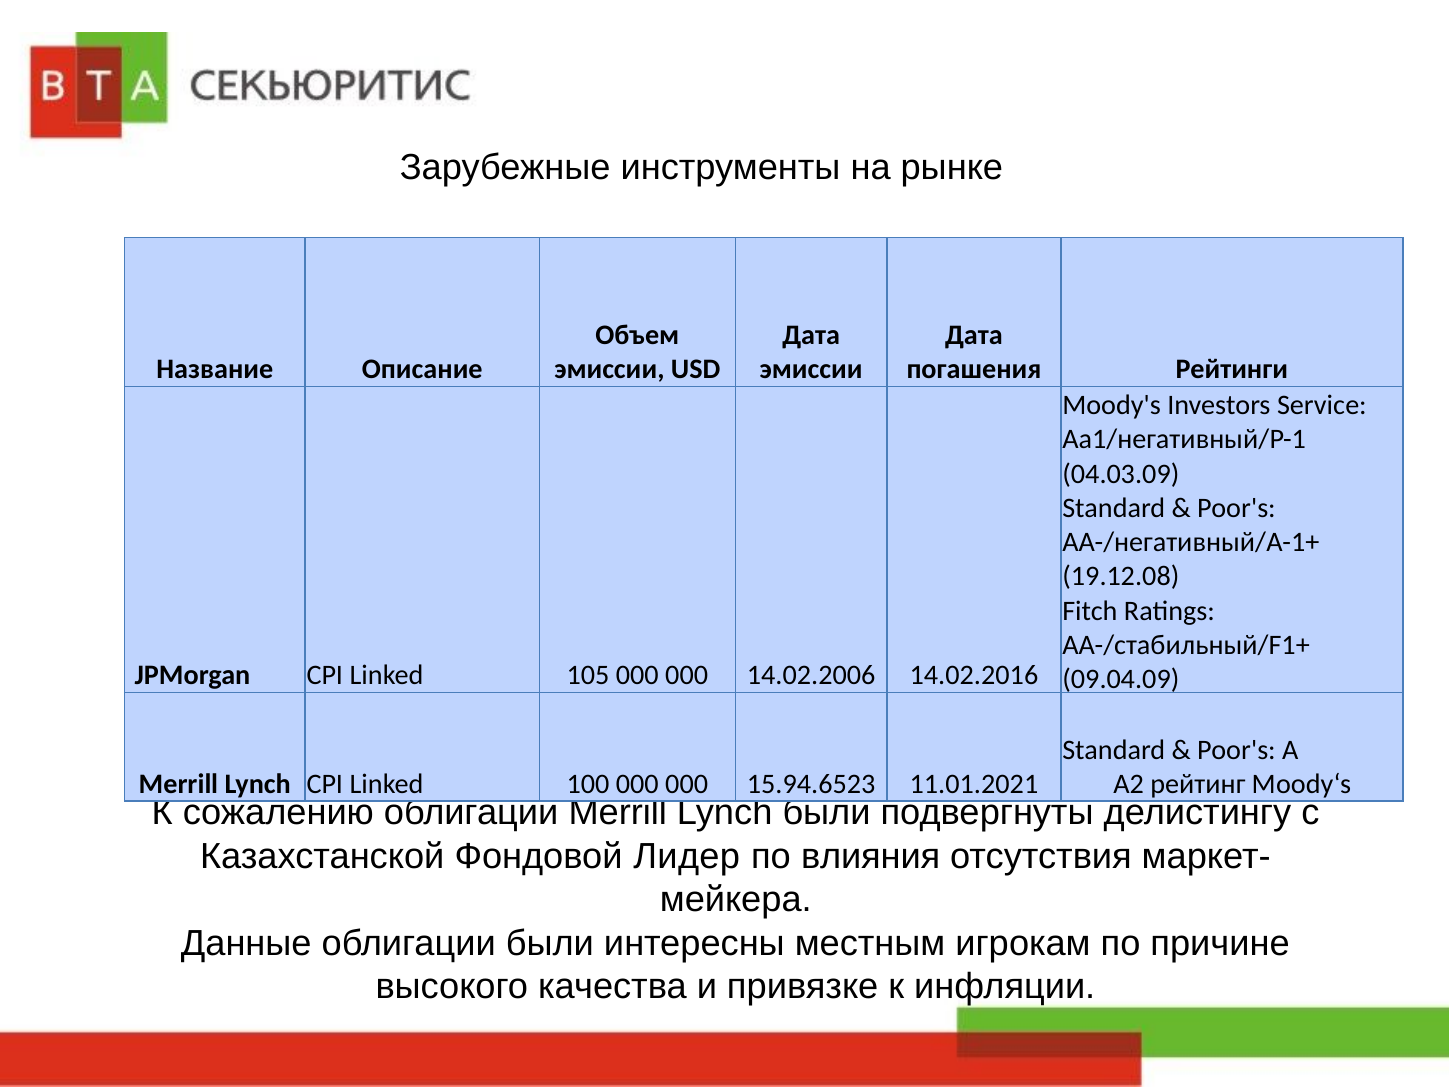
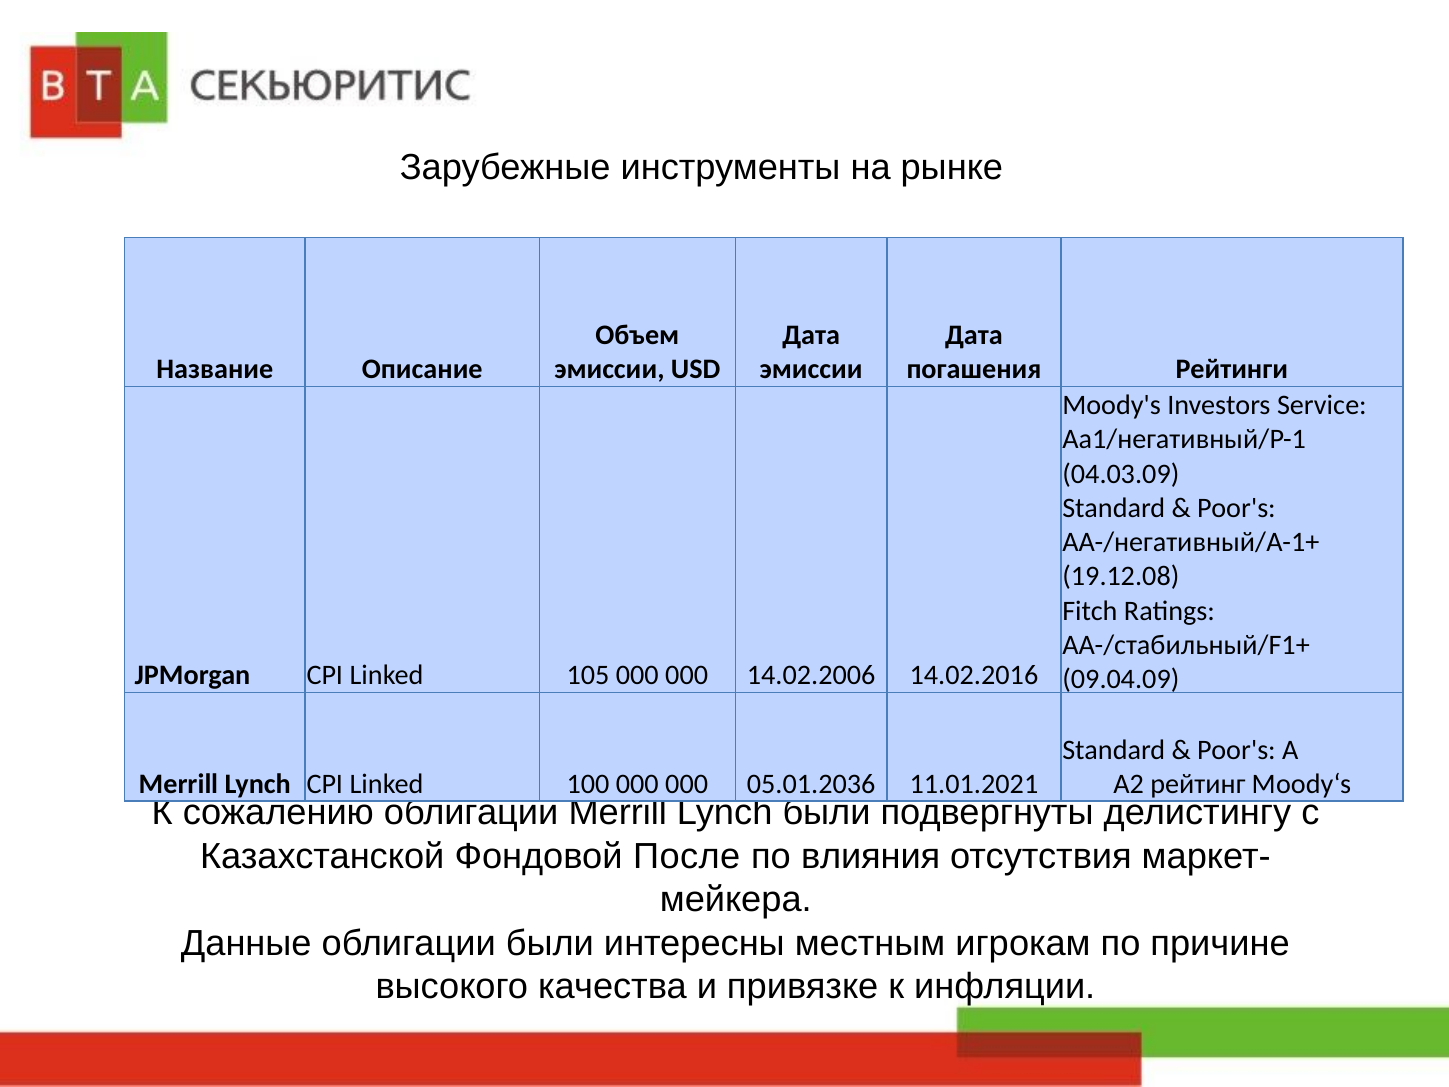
15.94.6523: 15.94.6523 -> 05.01.2036 (811, 784)
Лидер: Лидер -> После (687, 856)
